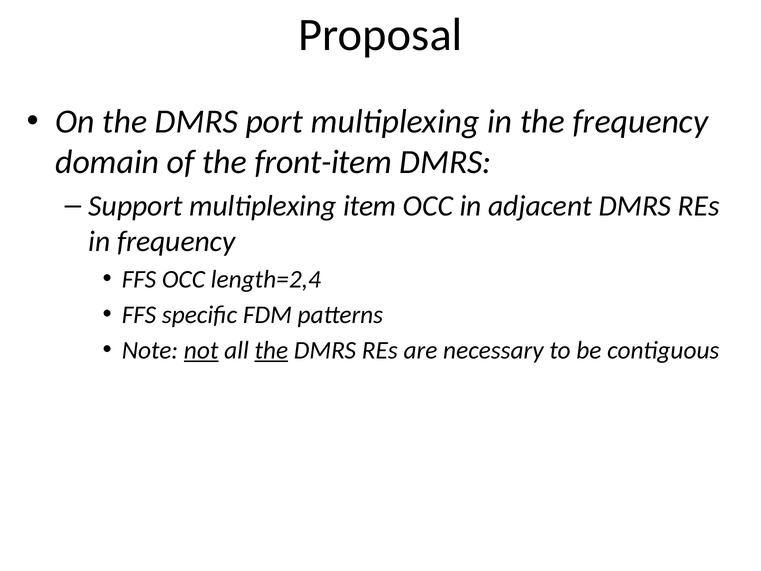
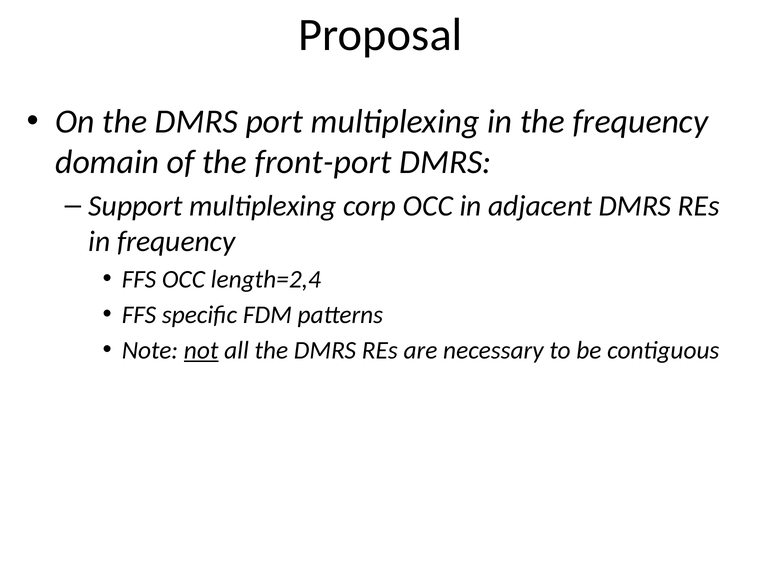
front-item: front-item -> front-port (323, 162)
item: item -> corp (370, 206)
the underline: present -> none (271, 350)
